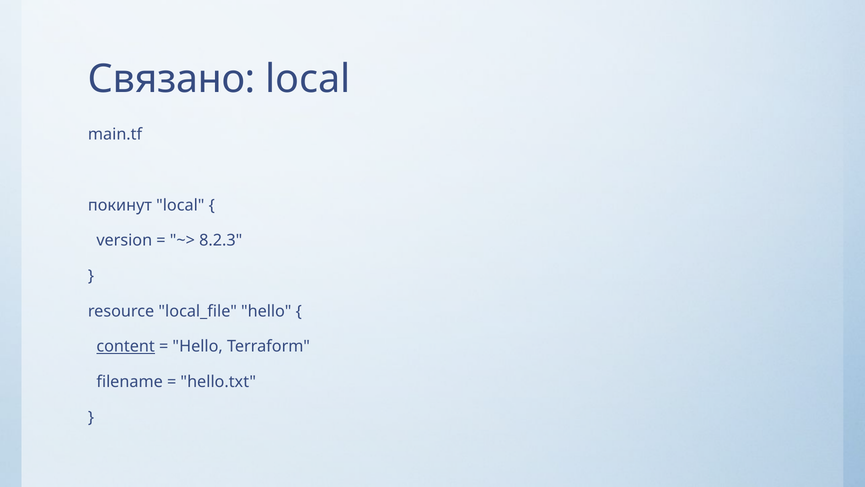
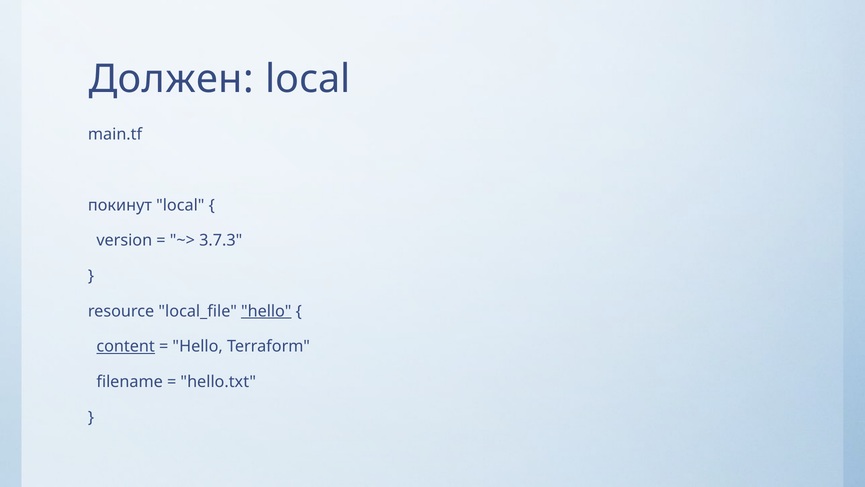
Связано: Связано -> Должен (171, 79)
8.2.3: 8.2.3 -> 3.7.3 (221, 240)
hello underline: none -> present (266, 311)
